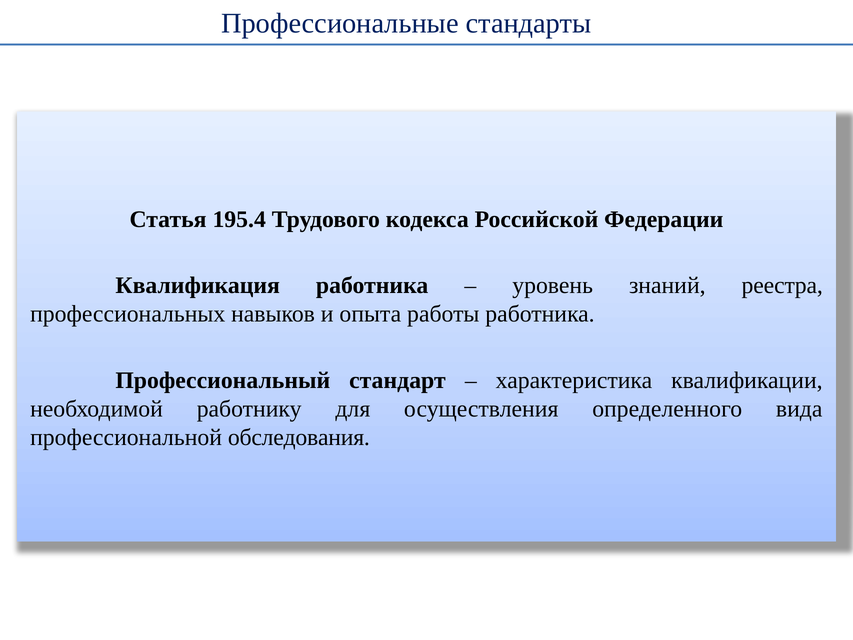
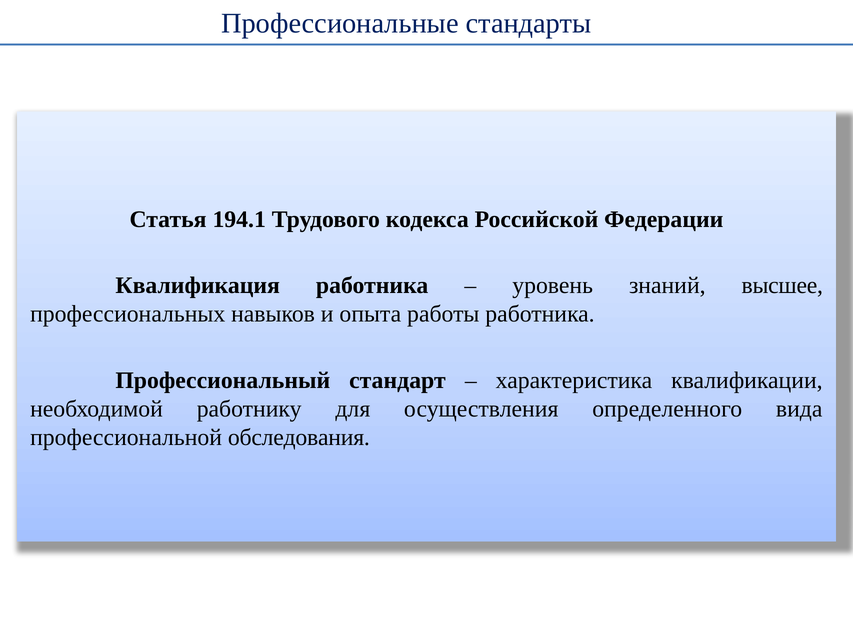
195.4: 195.4 -> 194.1 (239, 219)
реестра: реестра -> высшее (782, 286)
